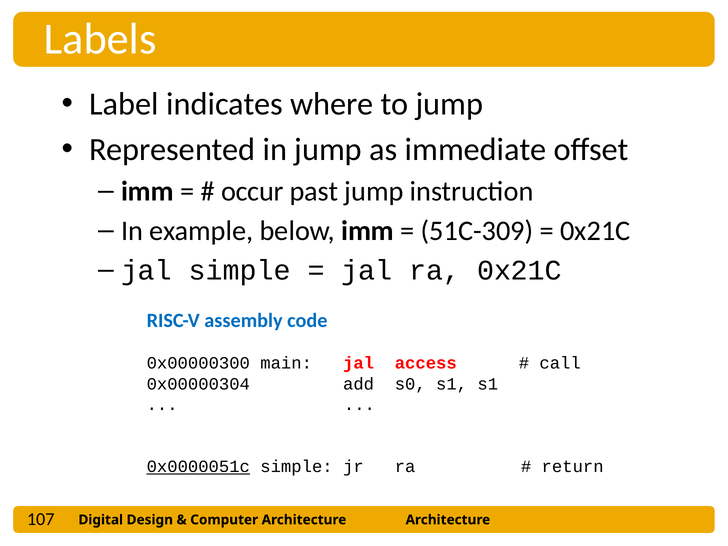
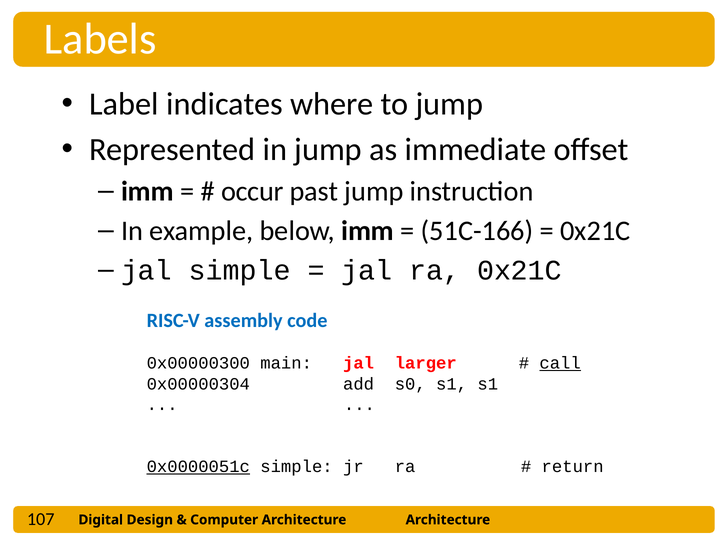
51C-309: 51C-309 -> 51C-166 (477, 231)
access: access -> larger (426, 363)
call underline: none -> present (560, 363)
